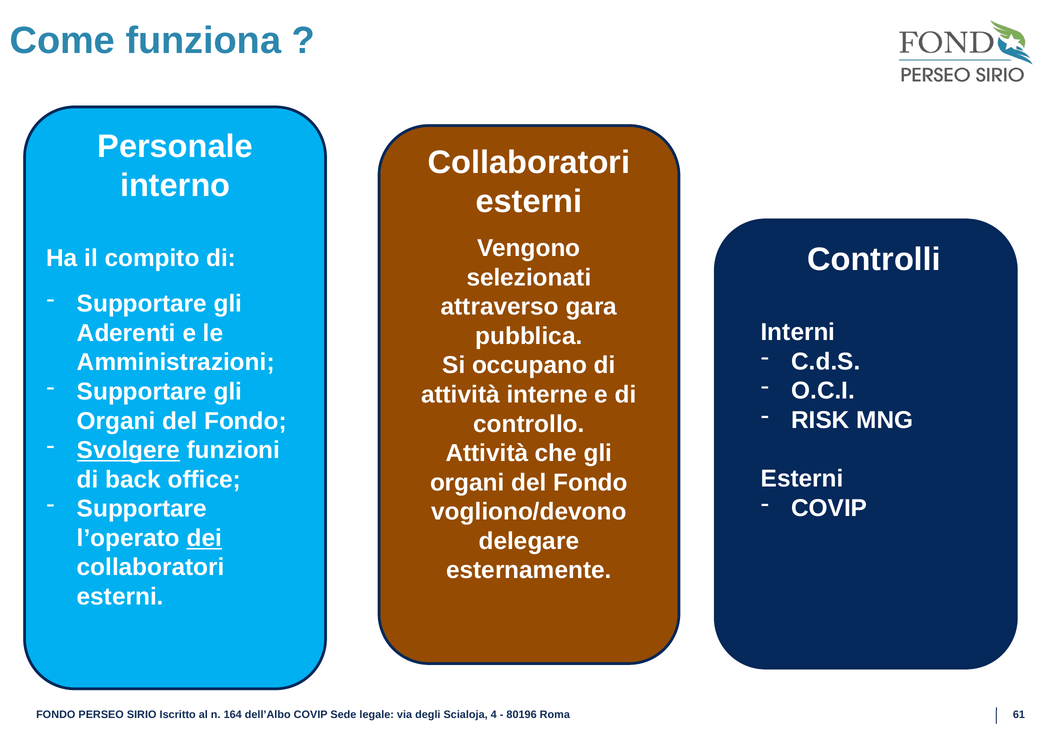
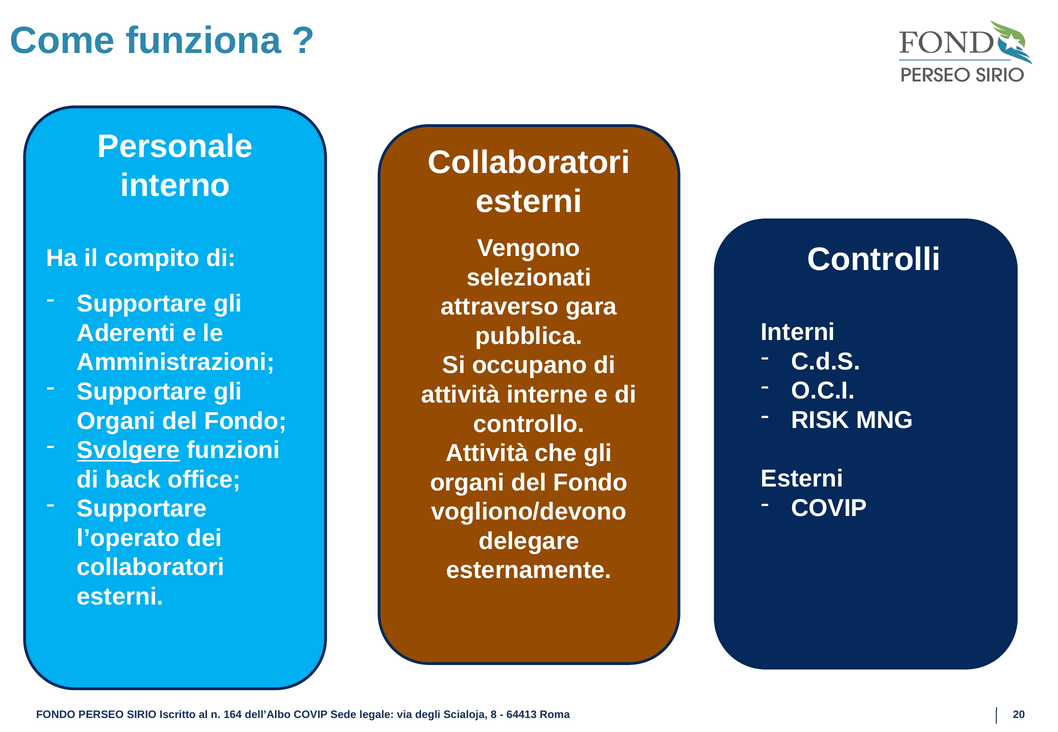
dei underline: present -> none (204, 538)
4: 4 -> 8 (494, 715)
80196: 80196 -> 64413 (522, 715)
61: 61 -> 20 (1019, 715)
